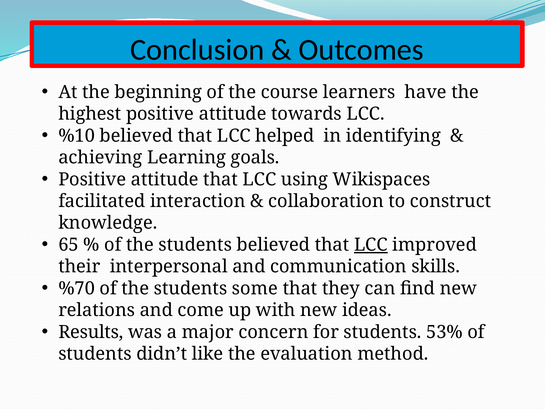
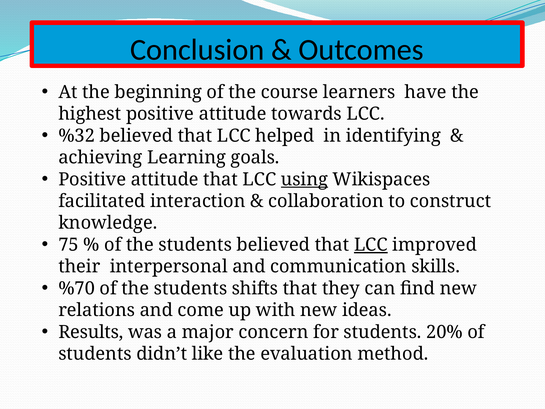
%10: %10 -> %32 (77, 136)
using underline: none -> present (304, 179)
65: 65 -> 75 (68, 245)
some: some -> shifts (255, 288)
53%: 53% -> 20% (444, 332)
